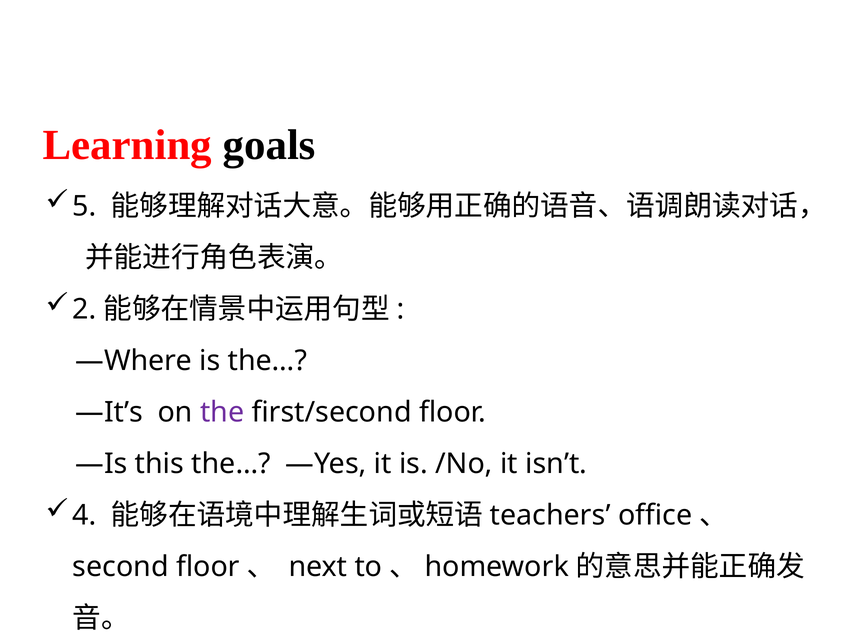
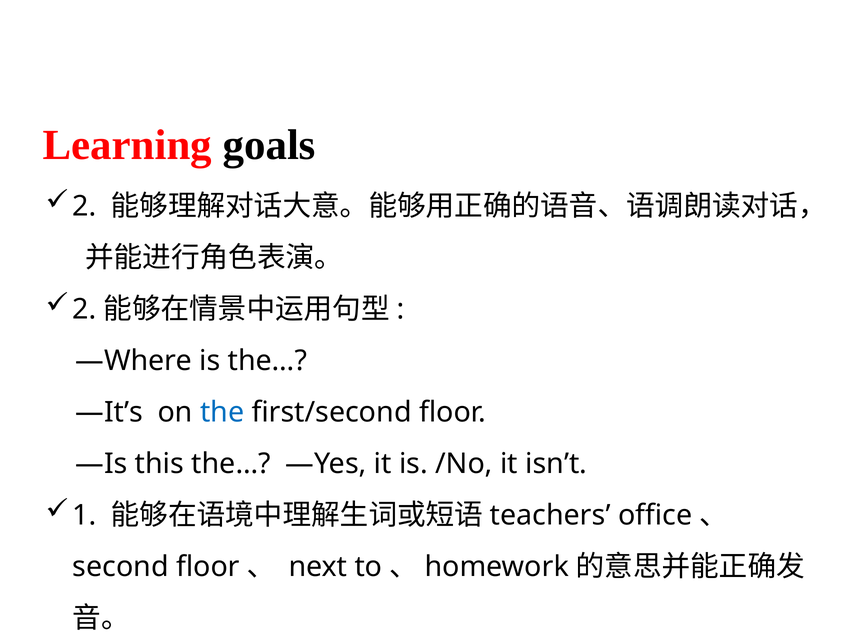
5: 5 -> 2 (84, 206)
the colour: purple -> blue (222, 413)
4: 4 -> 1 (84, 516)
